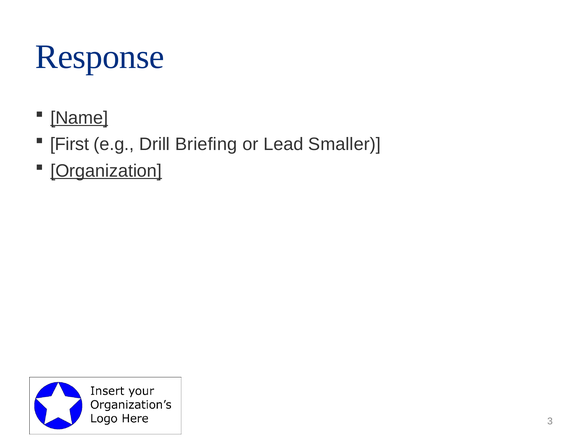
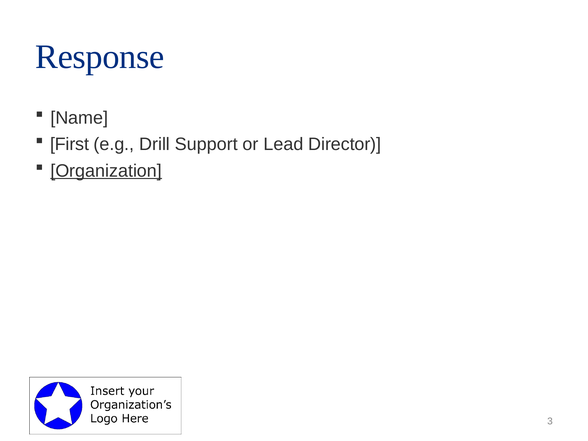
Name underline: present -> none (79, 118)
Briefing: Briefing -> Support (206, 144)
Smaller: Smaller -> Director (345, 144)
